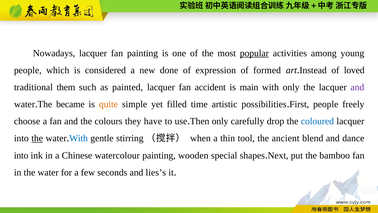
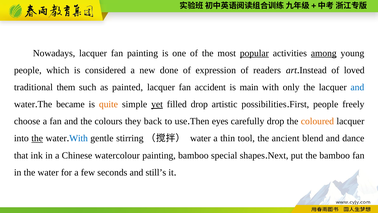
among underline: none -> present (324, 53)
formed: formed -> readers (267, 70)
and colour: purple -> blue (357, 87)
yet underline: none -> present (157, 104)
filled time: time -> drop (199, 104)
have: have -> back (153, 121)
only: only -> eyes (220, 121)
coloured colour: blue -> orange (317, 121)
when: when -> water (200, 138)
into: into -> that (21, 155)
painting wooden: wooden -> bamboo (193, 155)
lies’s: lies’s -> still’s (156, 172)
